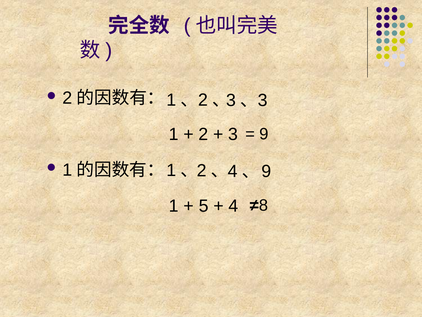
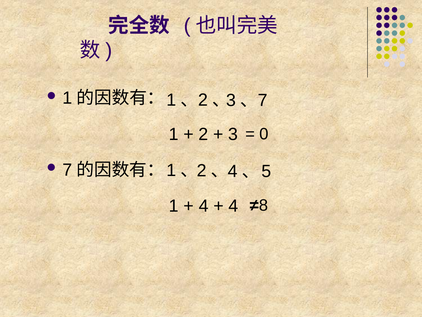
2: 2 -> 1 (68, 98)
3: 3 -> 7 (263, 100)
9: 9 -> 0 (264, 134)
9: 9 -> 5 (266, 171)
1: 1 -> 7 (67, 170)
5: 5 -> 4 (204, 206)
